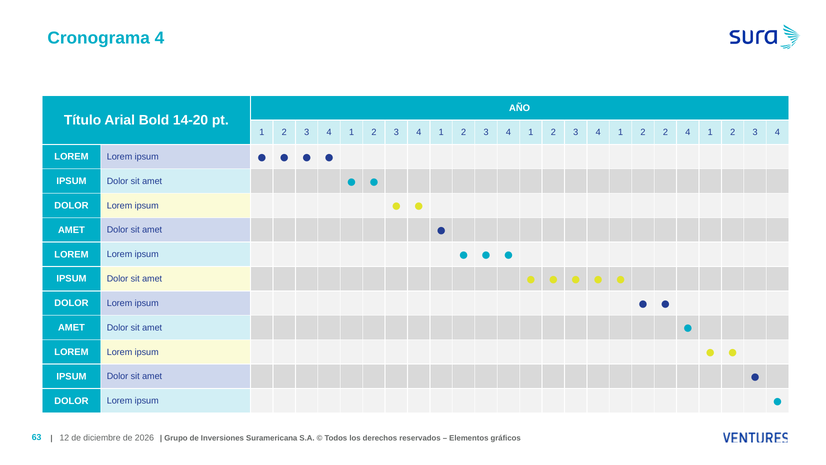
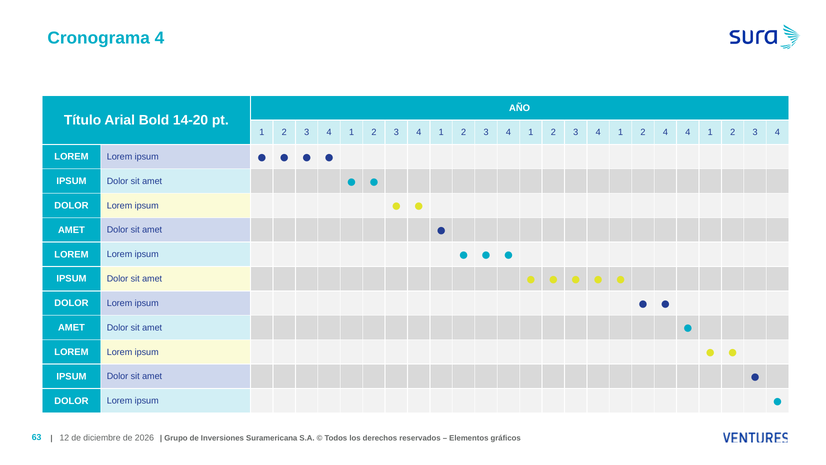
2 2: 2 -> 4 (665, 132)
